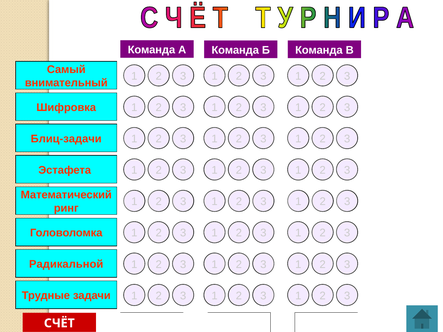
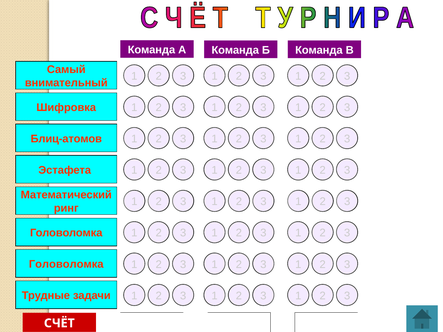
Блиц-задачи: Блиц-задачи -> Блиц-атомов (66, 139)
Радикальной: Радикальной -> Головоломка (66, 264)
